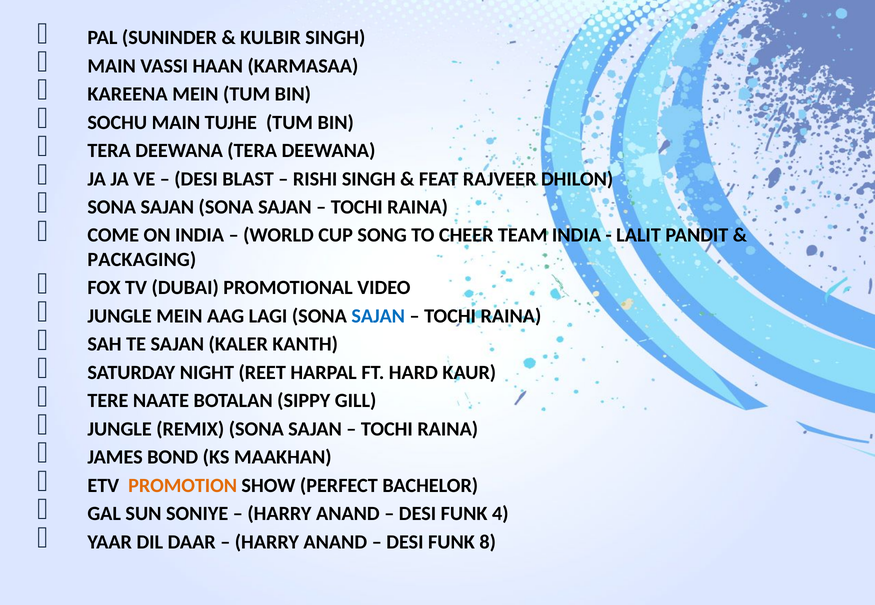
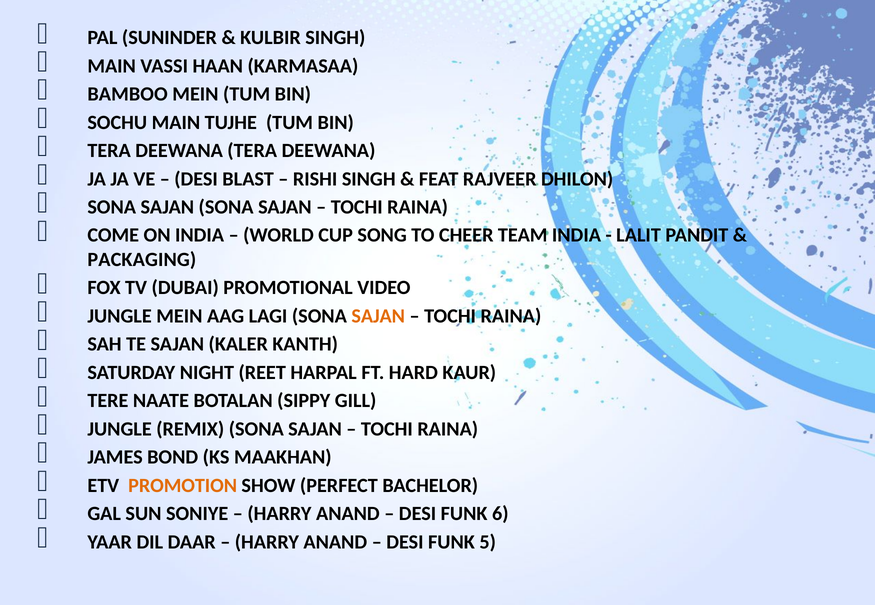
KAREENA: KAREENA -> BAMBOO (128, 94)
SAJAN colour: blue -> orange (378, 316)
4: 4 -> 6 (500, 514)
8: 8 -> 5 (488, 543)
